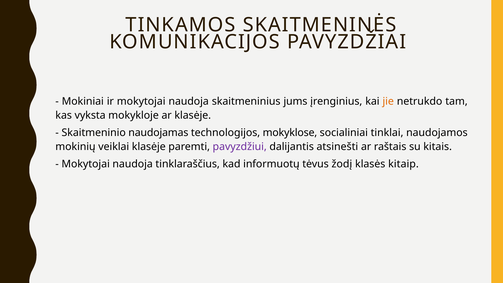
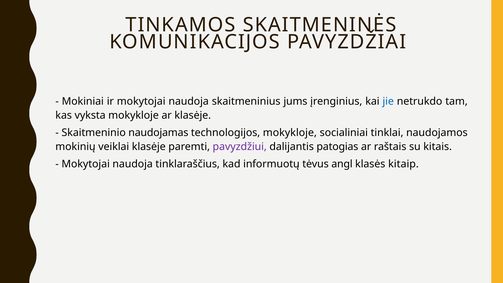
jie colour: orange -> blue (388, 101)
technologijos mokyklose: mokyklose -> mokykloje (290, 133)
atsinešti: atsinešti -> patogias (337, 147)
žodį: žodį -> angl (342, 164)
